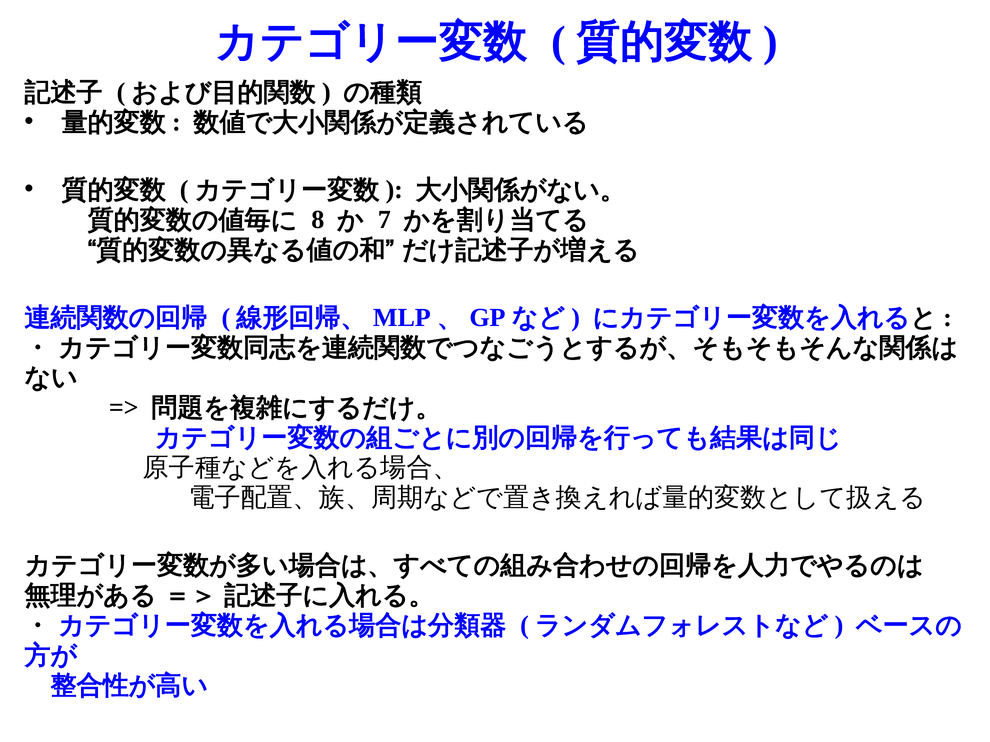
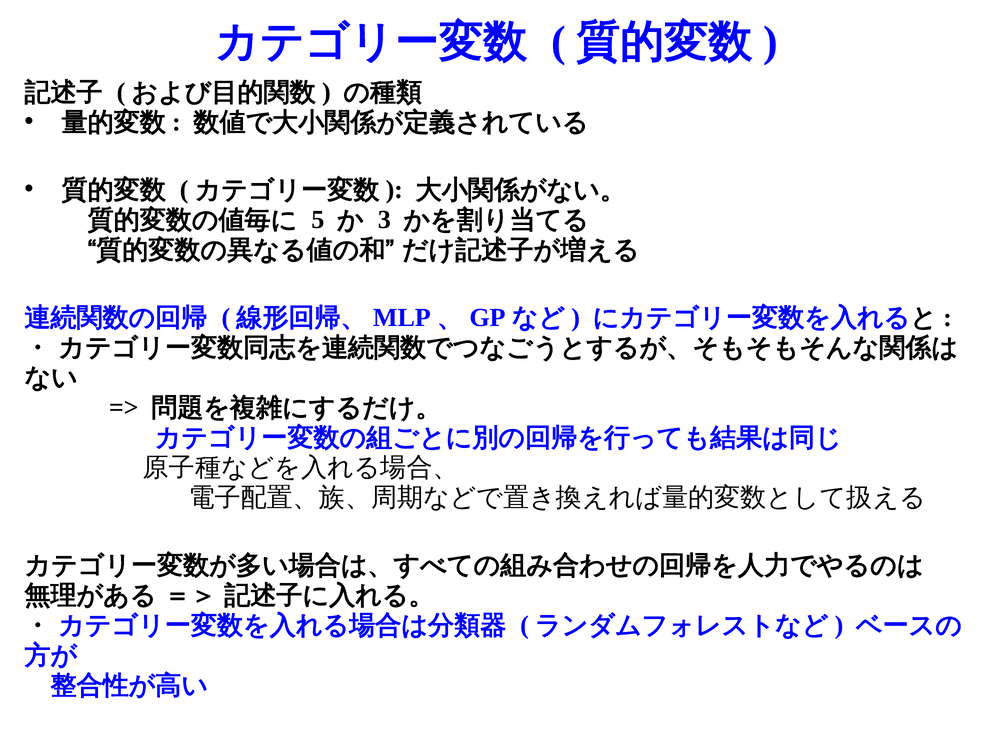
8: 8 -> 5 (318, 220)
7: 7 -> 3 (384, 220)
